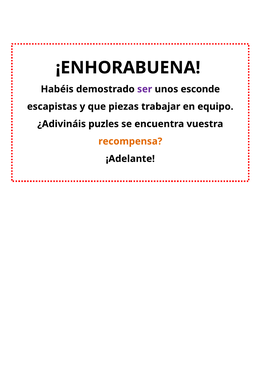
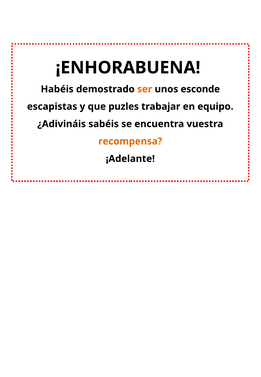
ser colour: purple -> orange (145, 89)
piezas: piezas -> puzles (124, 107)
puzles: puzles -> sabéis (104, 124)
